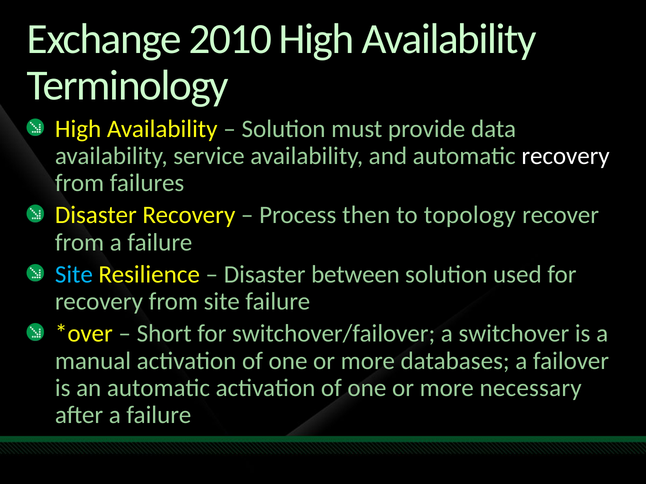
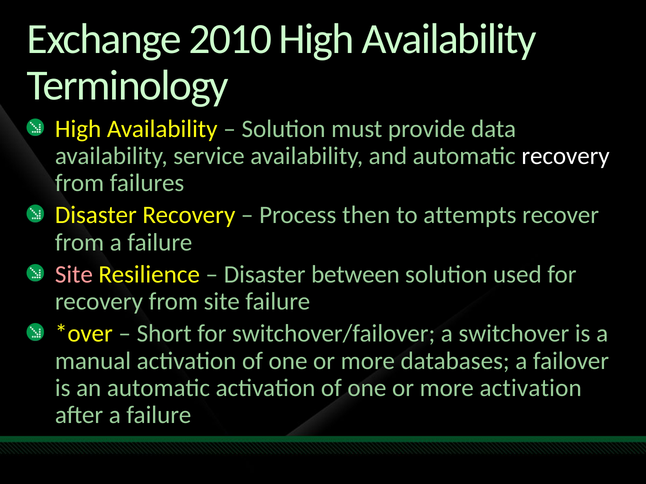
topology: topology -> attempts (470, 215)
Site colour: light blue -> pink (74, 275)
more necessary: necessary -> activation (531, 388)
